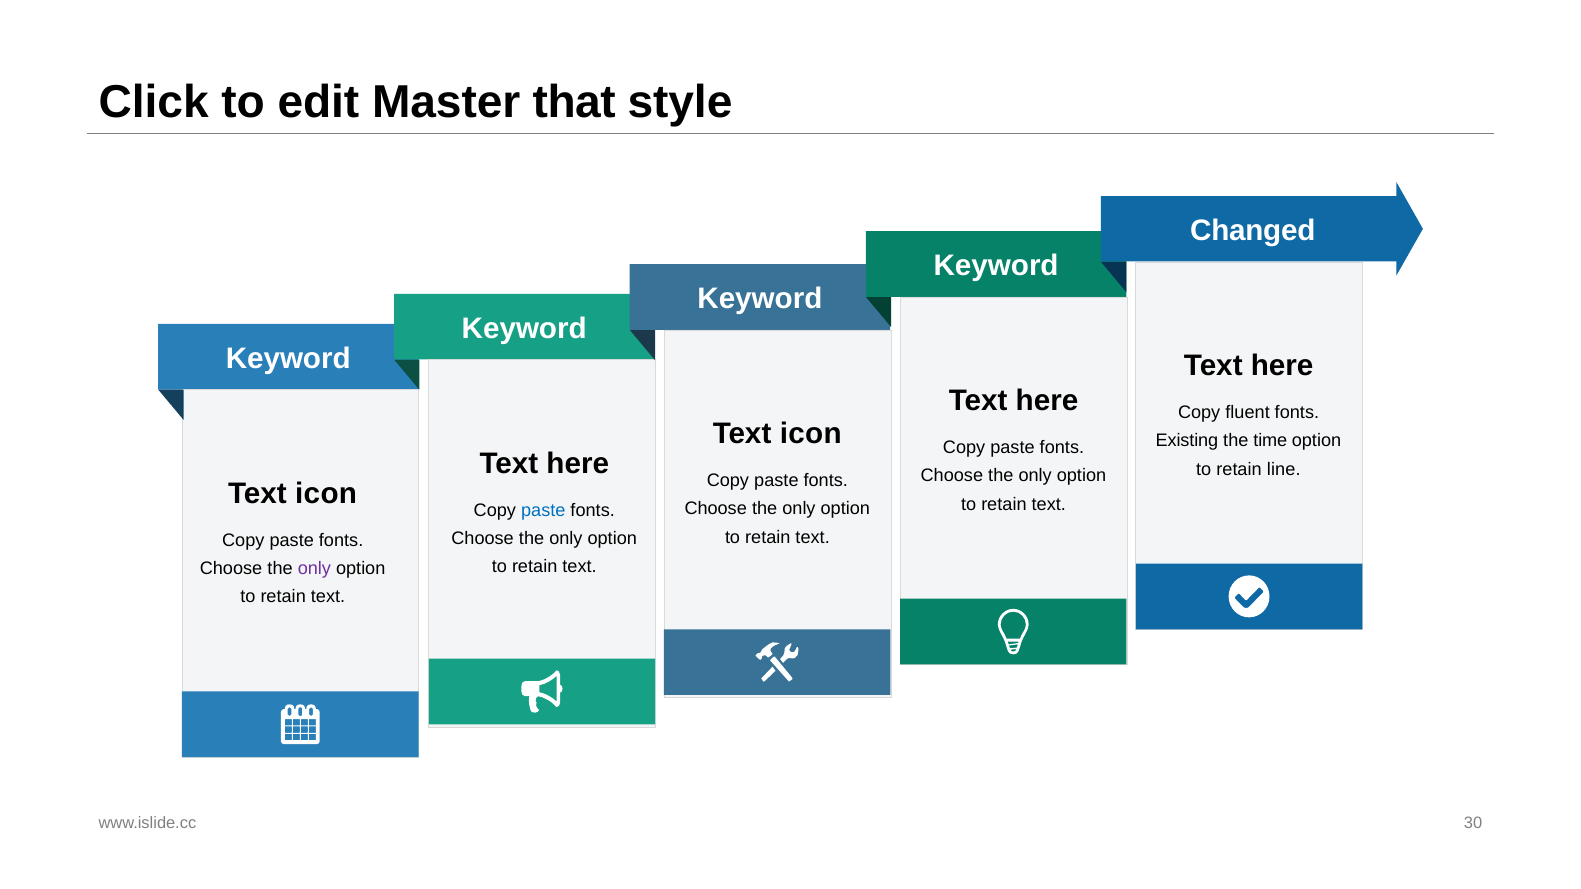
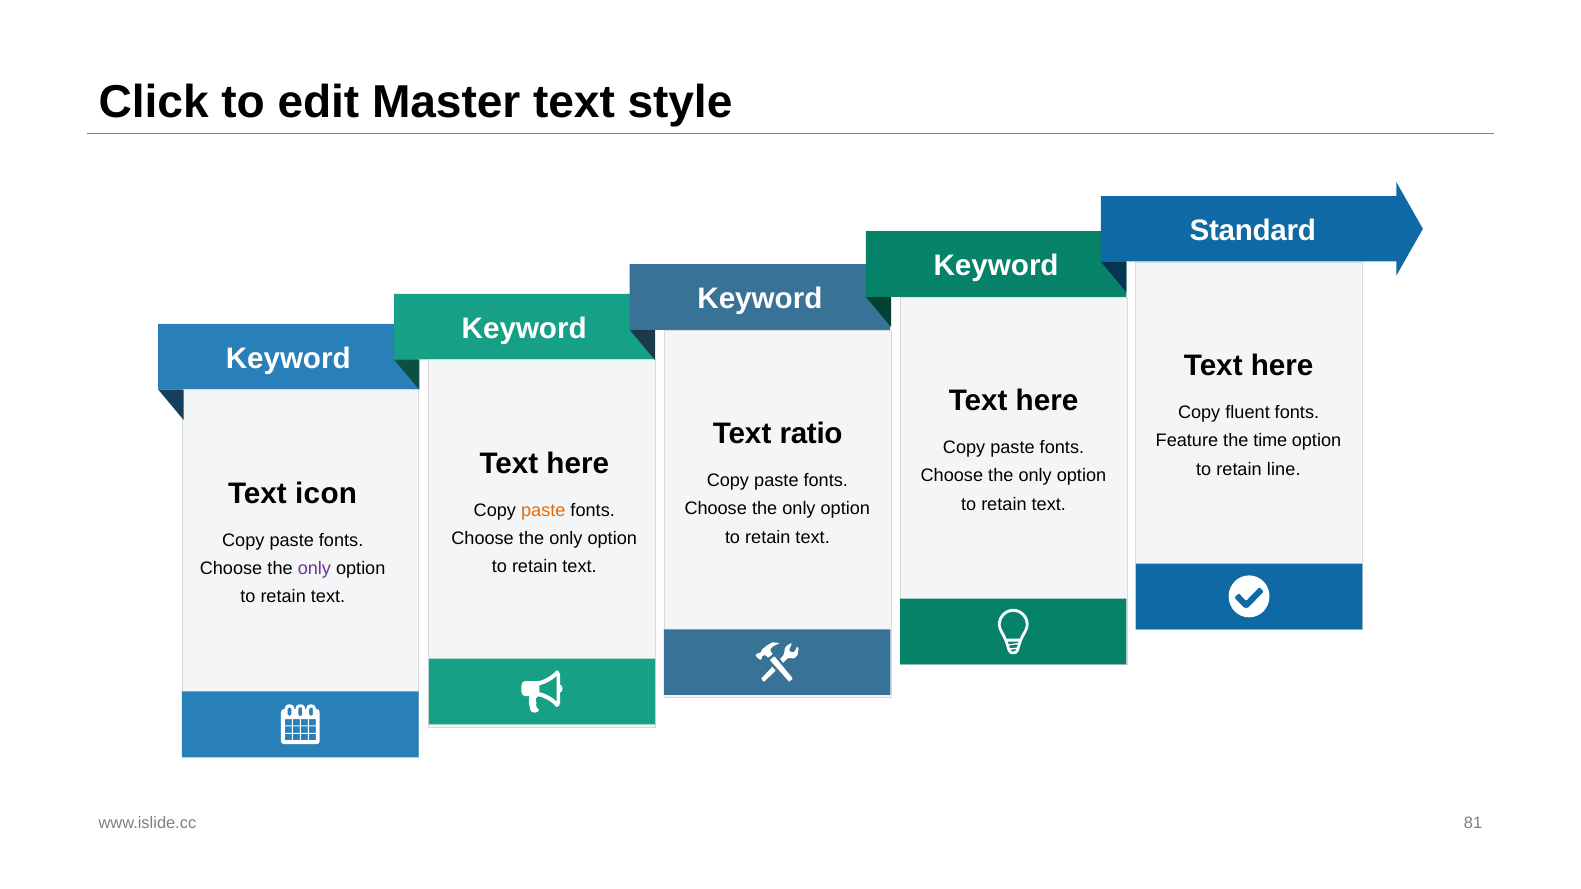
Master that: that -> text (574, 102)
Changed: Changed -> Standard (1253, 231)
icon: icon -> ratio (811, 434)
Existing: Existing -> Feature (1187, 441)
paste colour: blue -> orange (543, 510)
30: 30 -> 81 (1473, 824)
